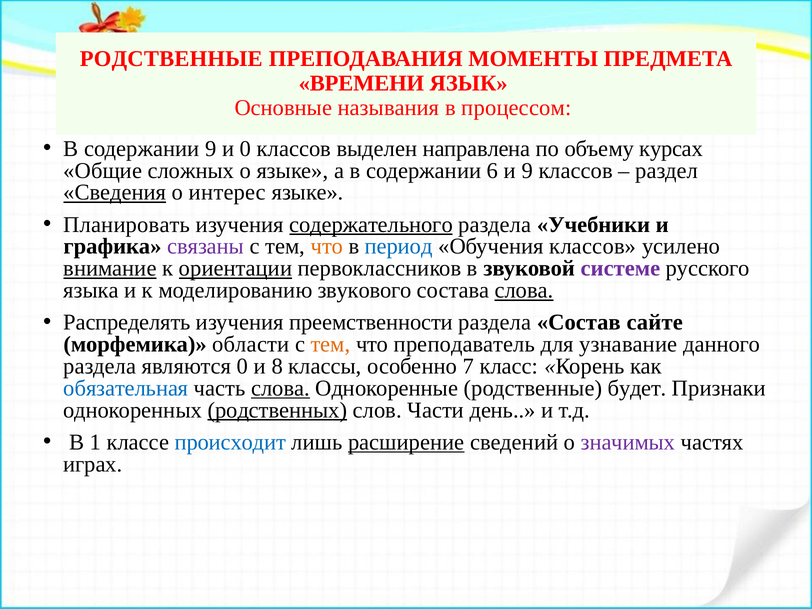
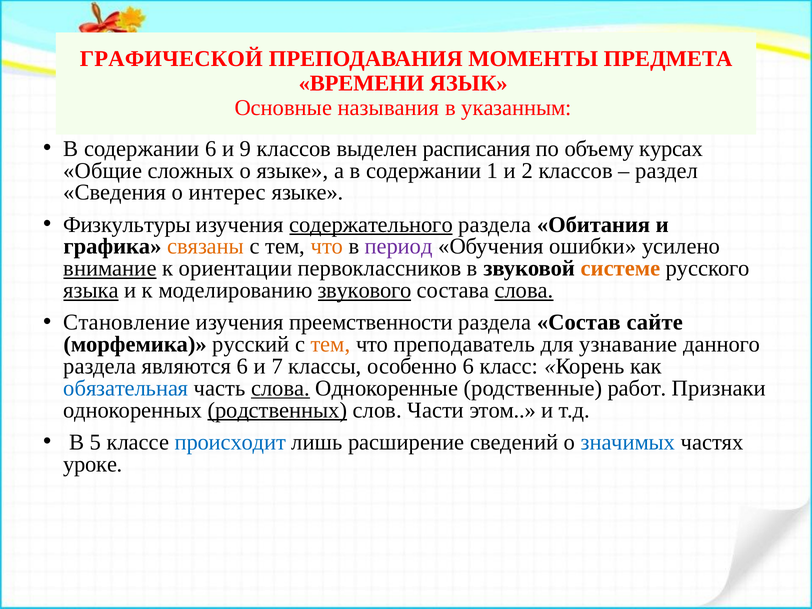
РОДСТВЕННЫЕ: РОДСТВЕННЫЕ -> ГРАФИЧЕСКОЙ (171, 59)
процессом: процессом -> указанным (517, 108)
содержании 9: 9 -> 6 (211, 149)
и 0: 0 -> 9 (245, 149)
направлена: направлена -> расписания (477, 149)
6: 6 -> 1 (493, 171)
и 9: 9 -> 2 (527, 171)
Сведения underline: present -> none (115, 193)
Планировать: Планировать -> Физкультуры (127, 225)
Учебники: Учебники -> Обитания (594, 225)
связаны colour: purple -> orange (206, 247)
период colour: blue -> purple (399, 247)
Обучения классов: классов -> ошибки (593, 247)
ориентации underline: present -> none (235, 268)
системе colour: purple -> orange (620, 268)
языка underline: none -> present (91, 290)
звукового underline: none -> present (365, 290)
Распределять: Распределять -> Становление (127, 322)
области: области -> русский (251, 344)
являются 0: 0 -> 6 (242, 366)
8: 8 -> 7 (277, 366)
особенно 7: 7 -> 6 (468, 366)
будет: будет -> работ (637, 388)
день: день -> этом (503, 410)
1: 1 -> 5 (95, 442)
расширение underline: present -> none (406, 442)
значимых colour: purple -> blue (628, 442)
играх: играх -> уроке (93, 464)
